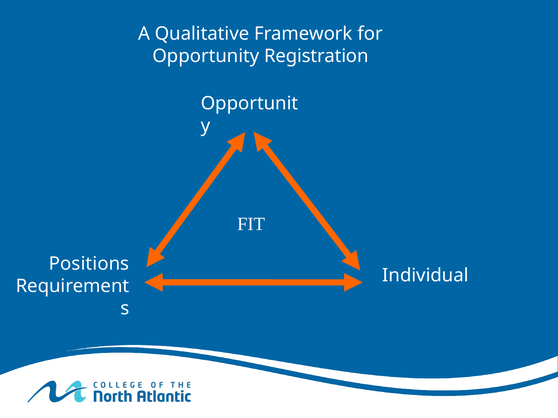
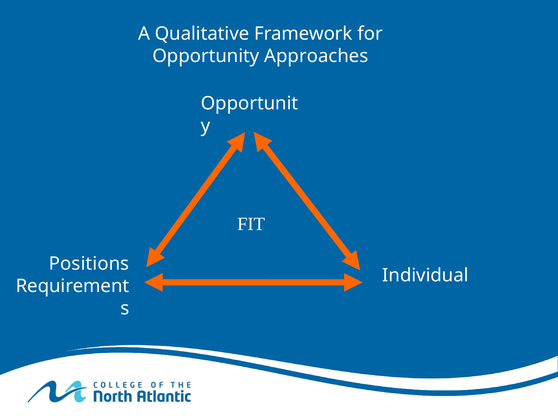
Registration: Registration -> Approaches (316, 56)
